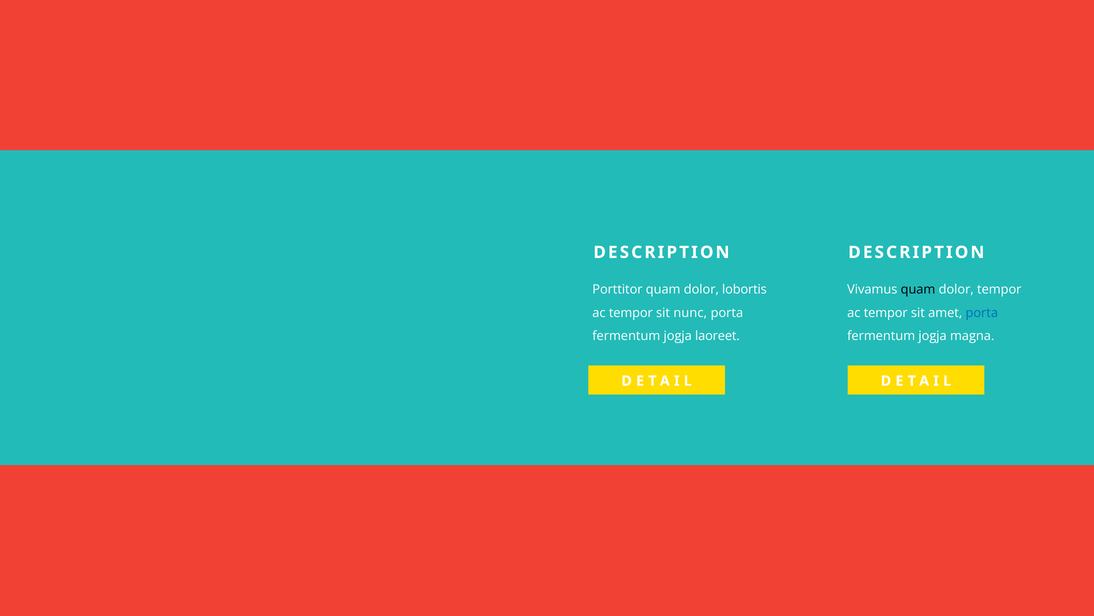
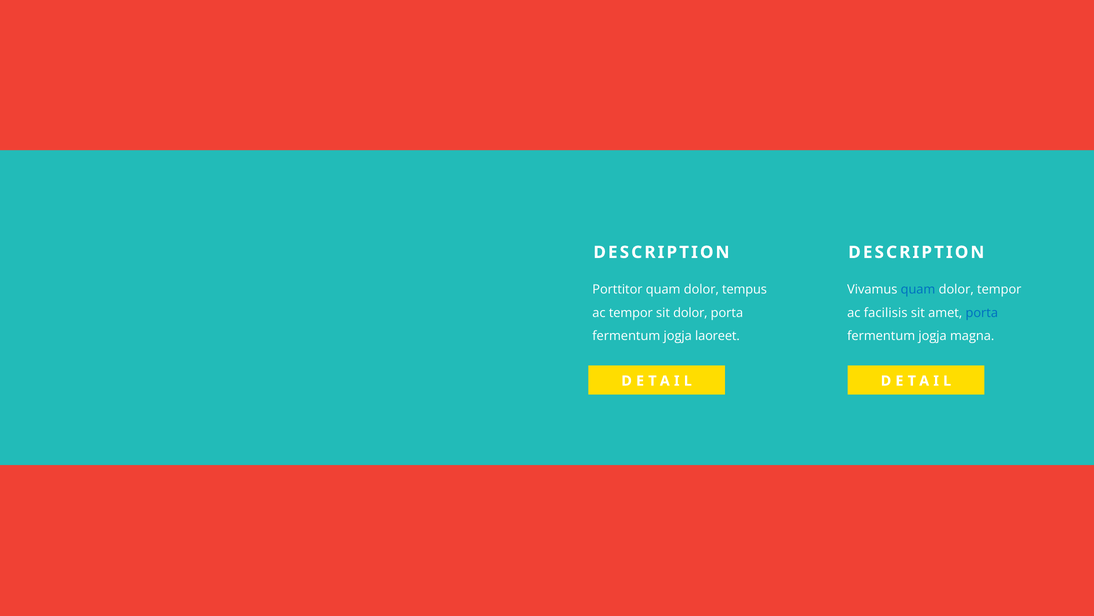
lobortis: lobortis -> tempus (744, 289)
quam colour: black -> blue (918, 289)
sit nunc: nunc -> dolor (690, 312)
tempor: tempor -> facilisis (886, 312)
